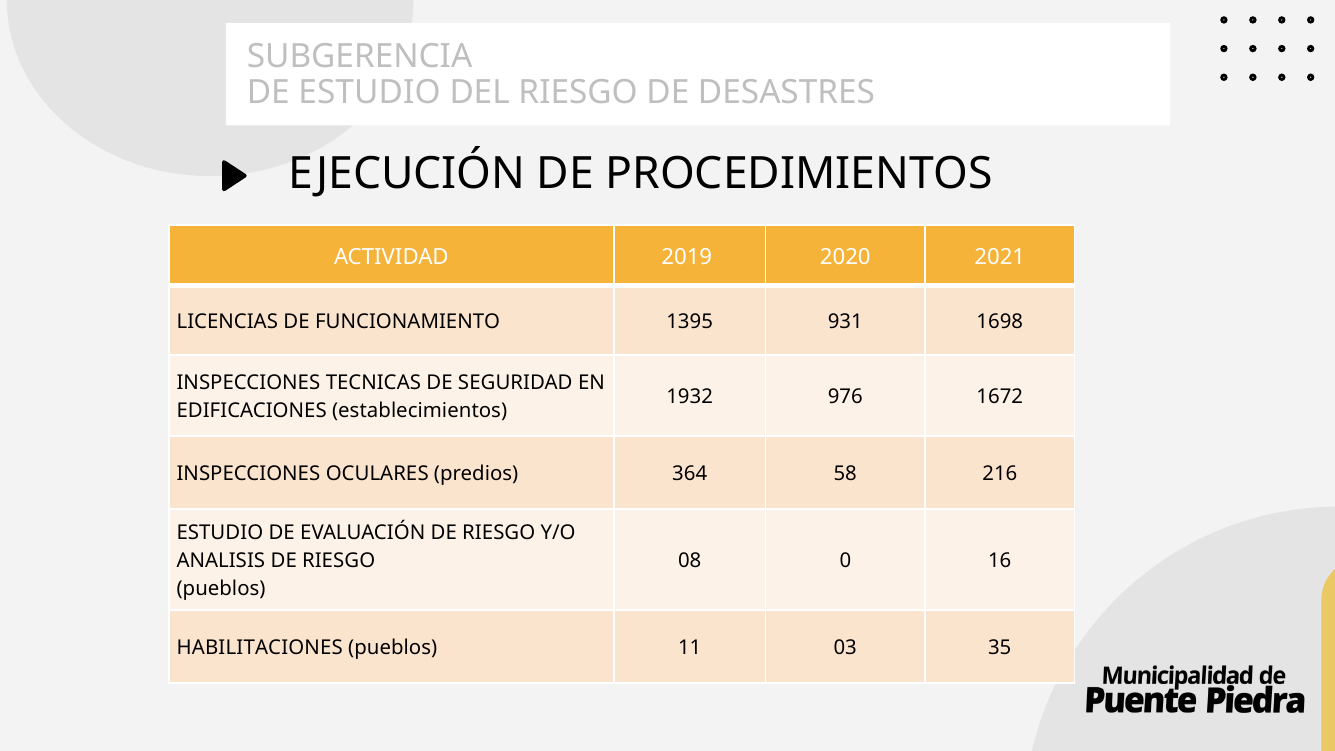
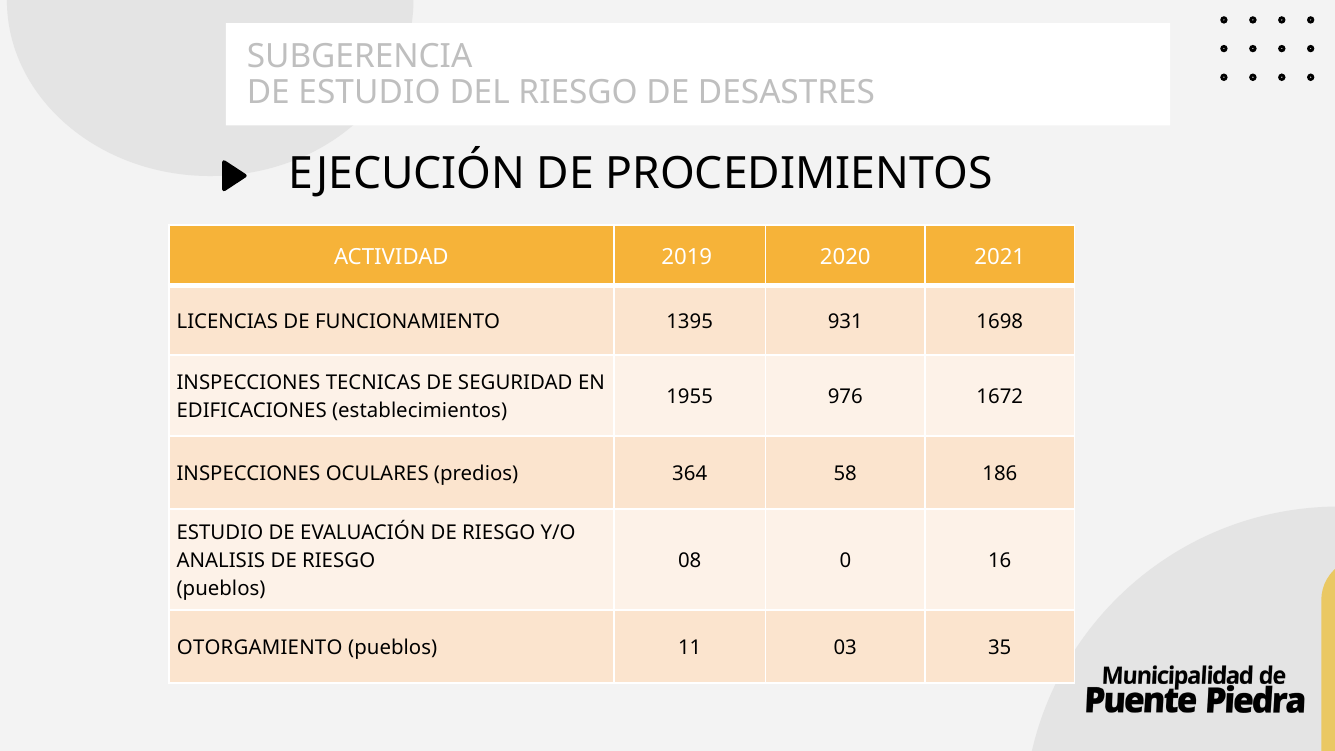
1932: 1932 -> 1955 (690, 397)
216: 216 -> 186 (1000, 474)
HABILITACIONES: HABILITACIONES -> OTORGAMIENTO (260, 647)
